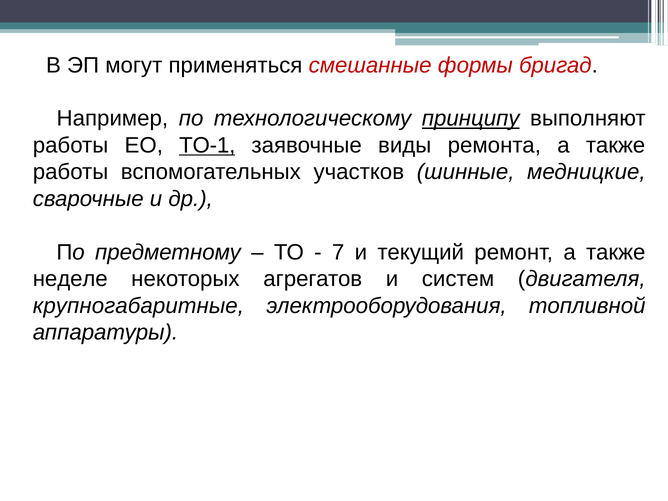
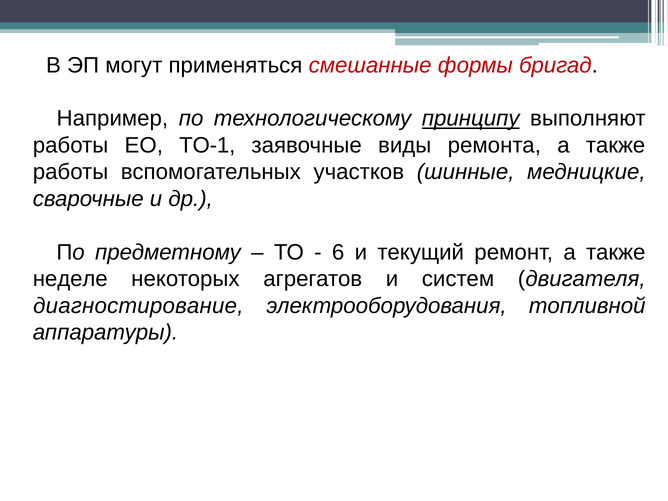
ТО-1 underline: present -> none (207, 145)
7: 7 -> 6 (338, 252)
крупногабаритные: крупногабаритные -> диагностирование (138, 306)
